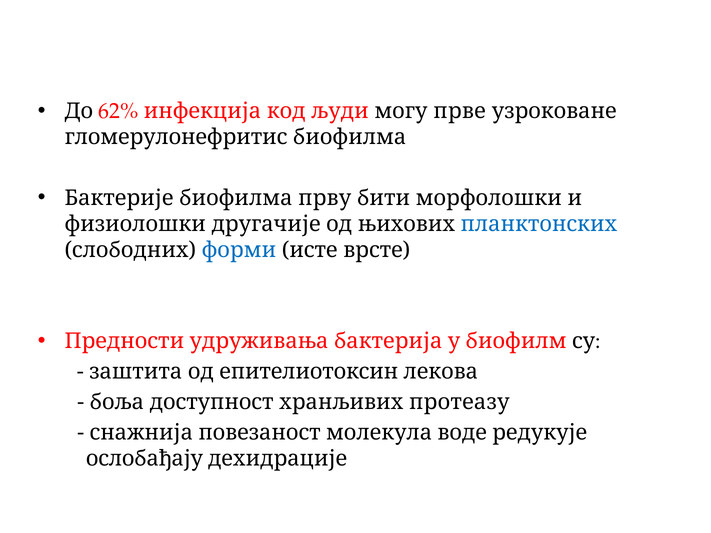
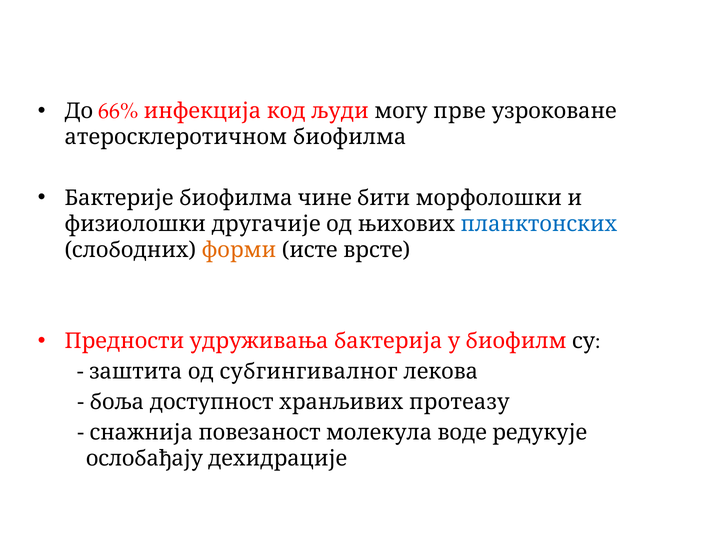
62%: 62% -> 66% (118, 111)
гломерулонефритис: гломерулонефритис -> атеросклеротичном (176, 137)
прву: прву -> чине (325, 198)
форми colour: blue -> orange (239, 250)
епителиотоксин: епителиотоксин -> субгингивалног (309, 372)
